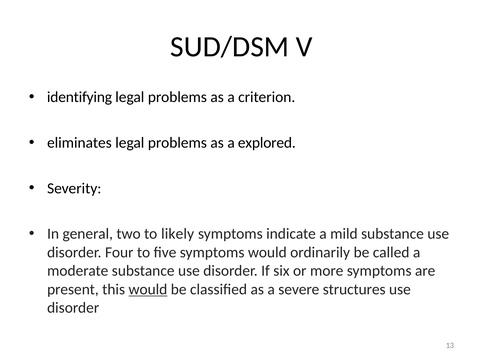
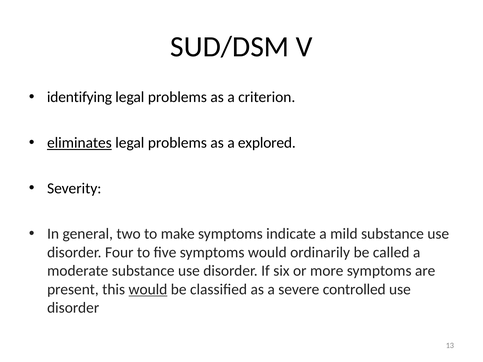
eliminates underline: none -> present (79, 143)
likely: likely -> make (178, 234)
structures: structures -> controlled (354, 290)
